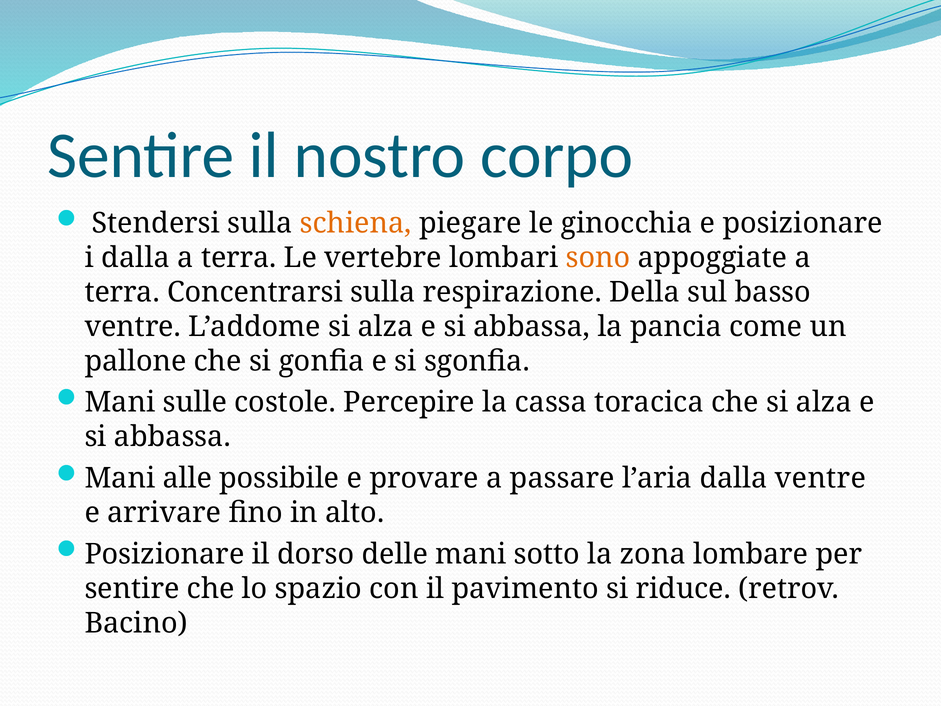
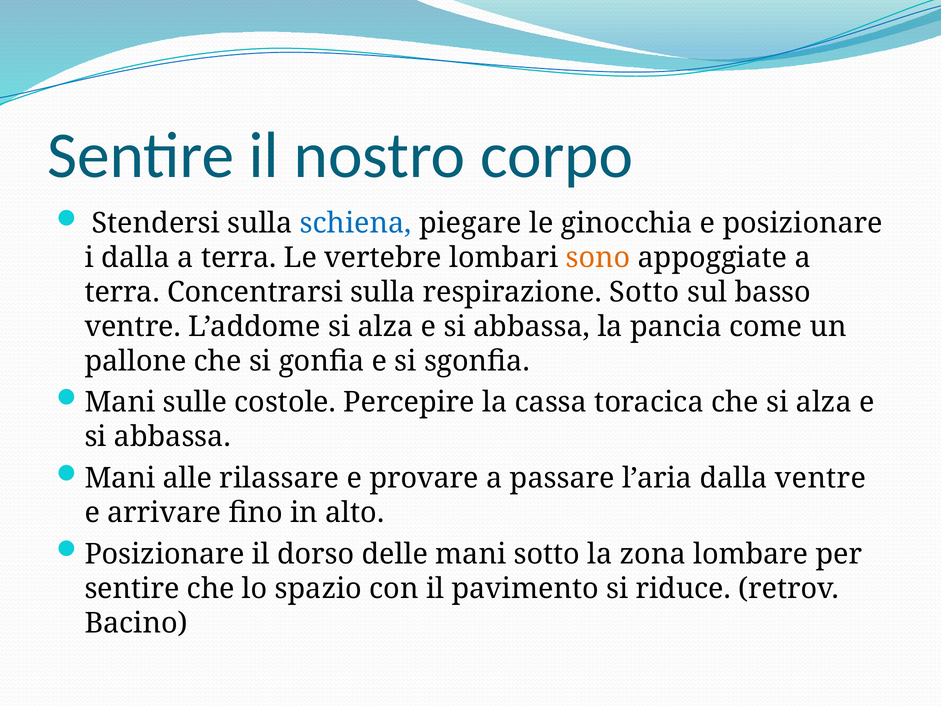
schiena colour: orange -> blue (356, 223)
respirazione Della: Della -> Sotto (644, 292)
possibile: possibile -> rilassare (279, 478)
